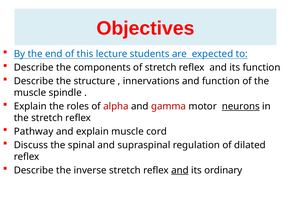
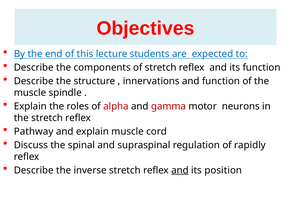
neurons underline: present -> none (241, 106)
dilated: dilated -> rapidly (250, 145)
ordinary: ordinary -> position (223, 170)
